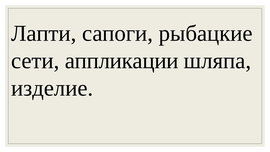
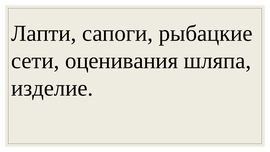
аппликации: аппликации -> оценивания (122, 61)
